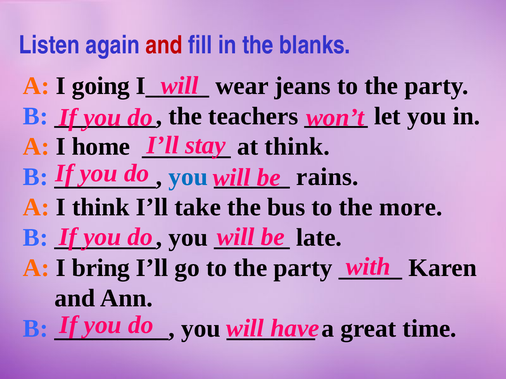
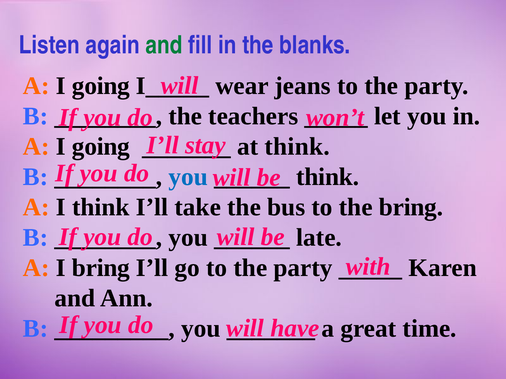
and colour: red -> green (164, 45)
home: home -> going (101, 147)
rains: rains -> think (328, 177)
the more: more -> bring (411, 207)
